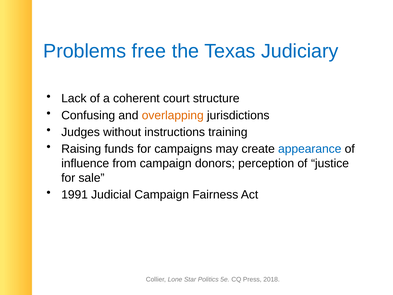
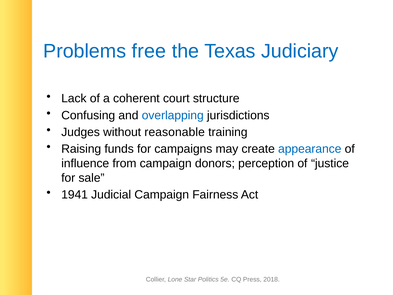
overlapping colour: orange -> blue (173, 115)
instructions: instructions -> reasonable (175, 132)
1991: 1991 -> 1941 (75, 194)
